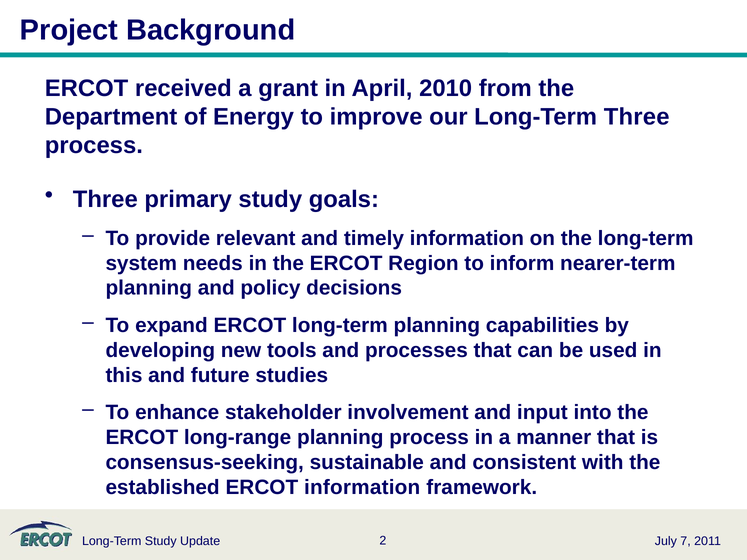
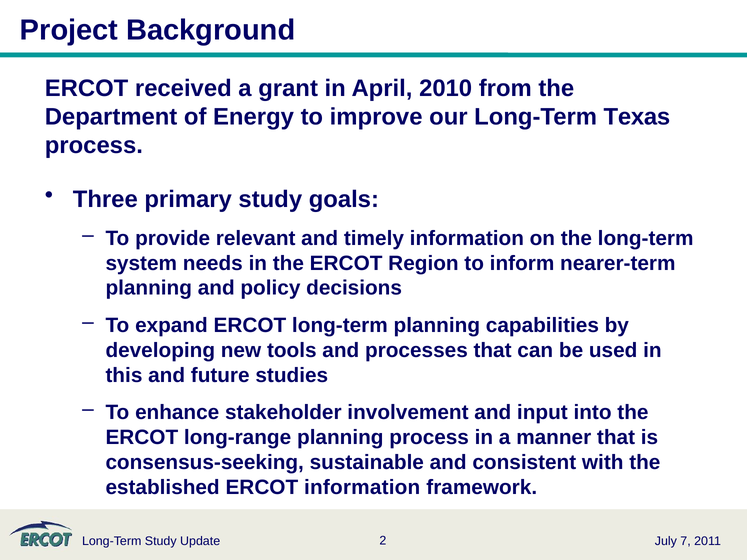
Long-Term Three: Three -> Texas (637, 117)
